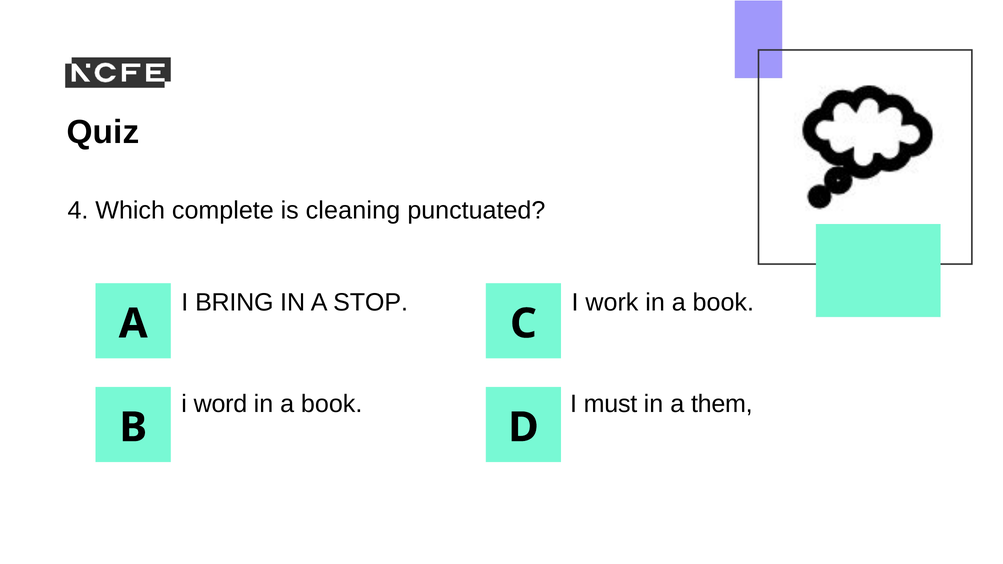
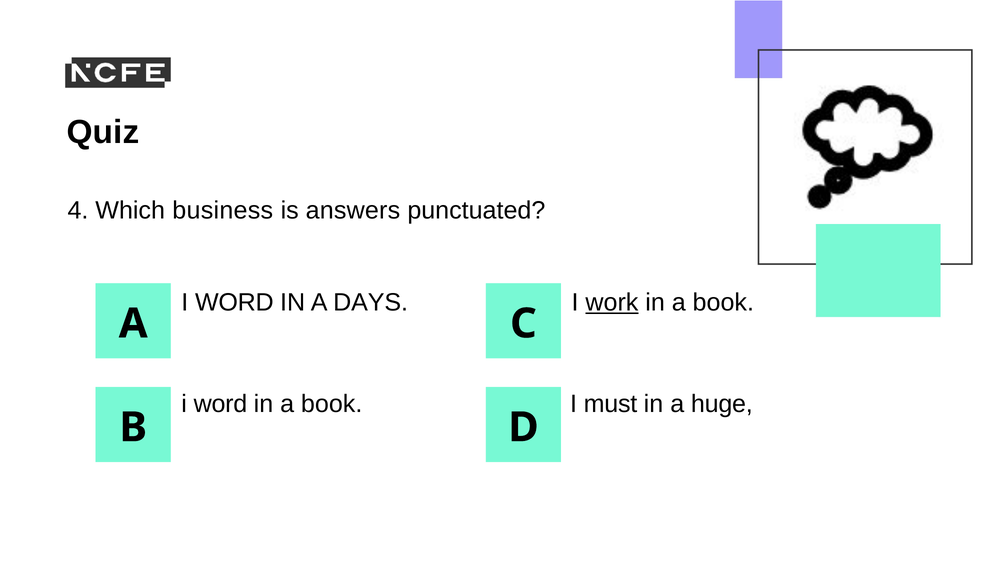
complete: complete -> business (223, 211)
cleaning: cleaning -> answers (353, 211)
BRING: BRING -> WORD (234, 302)
STOP: STOP -> DAYS (371, 302)
work underline: none -> present (612, 302)
them: them -> huge (722, 404)
